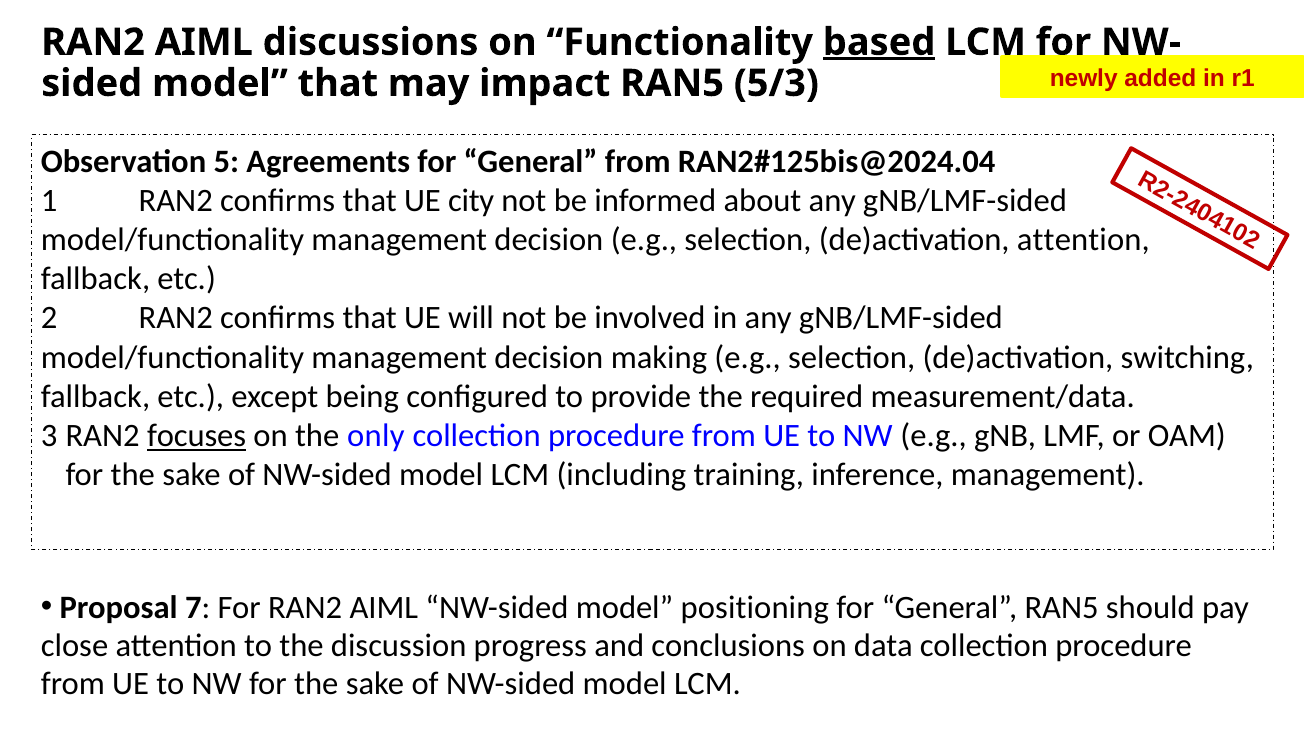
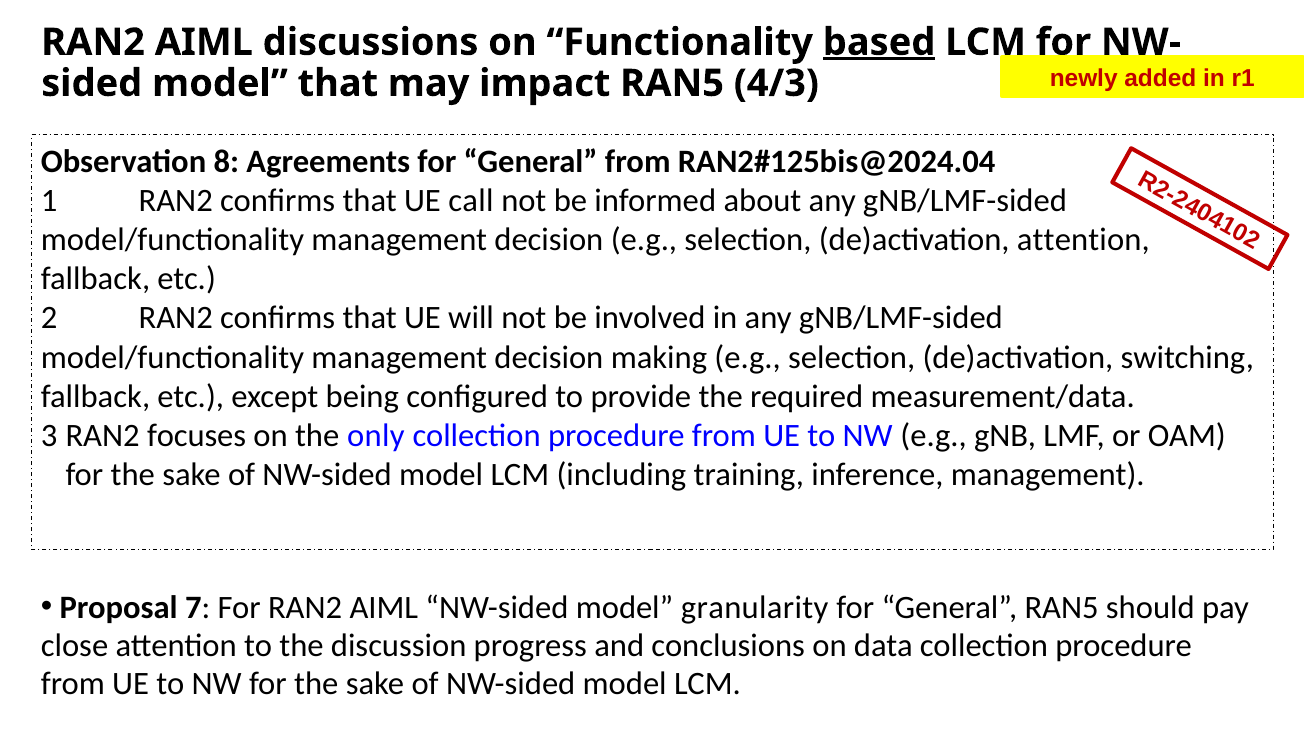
5/3: 5/3 -> 4/3 (776, 83)
5: 5 -> 8 (226, 162)
city: city -> call (471, 201)
focuses underline: present -> none (197, 435)
positioning: positioning -> granularity (755, 607)
